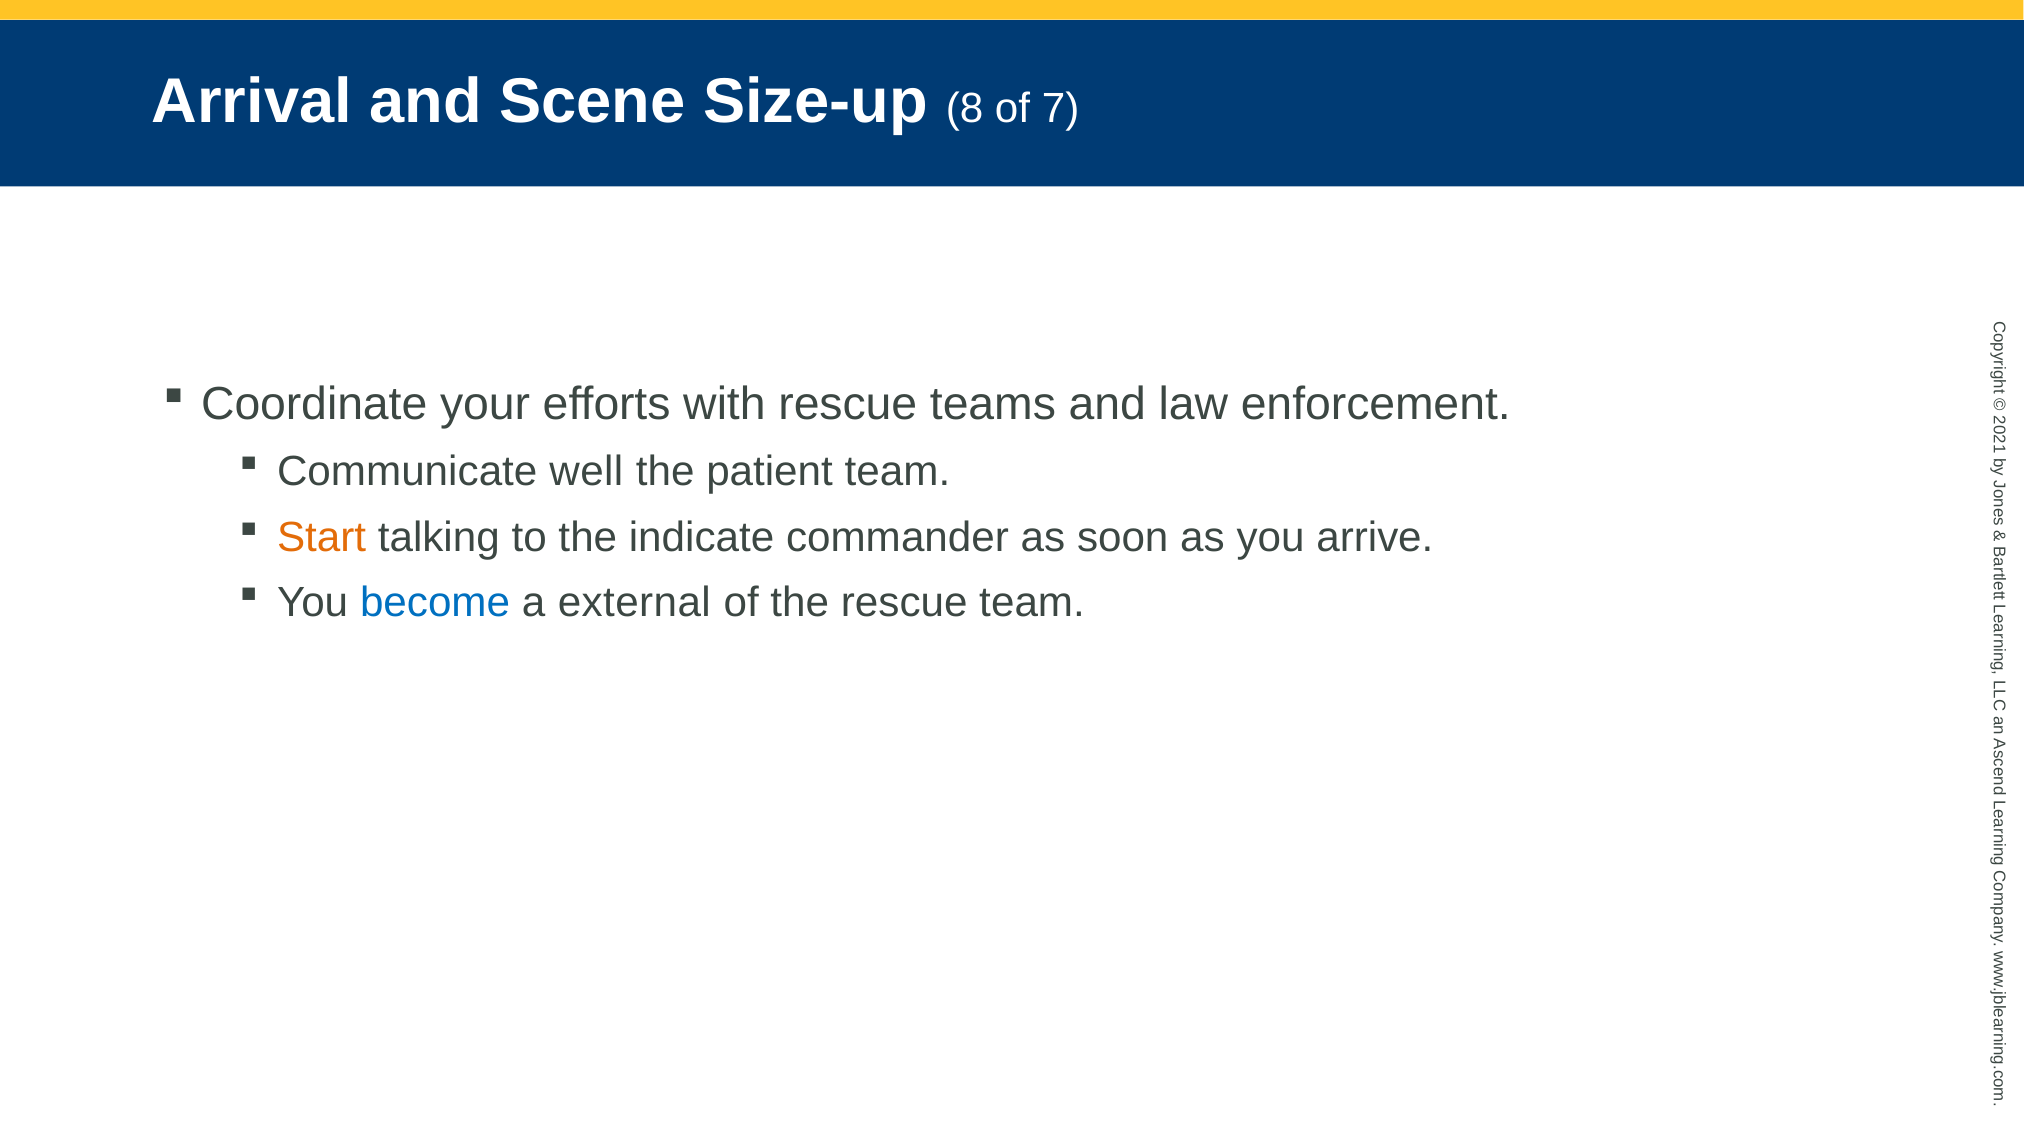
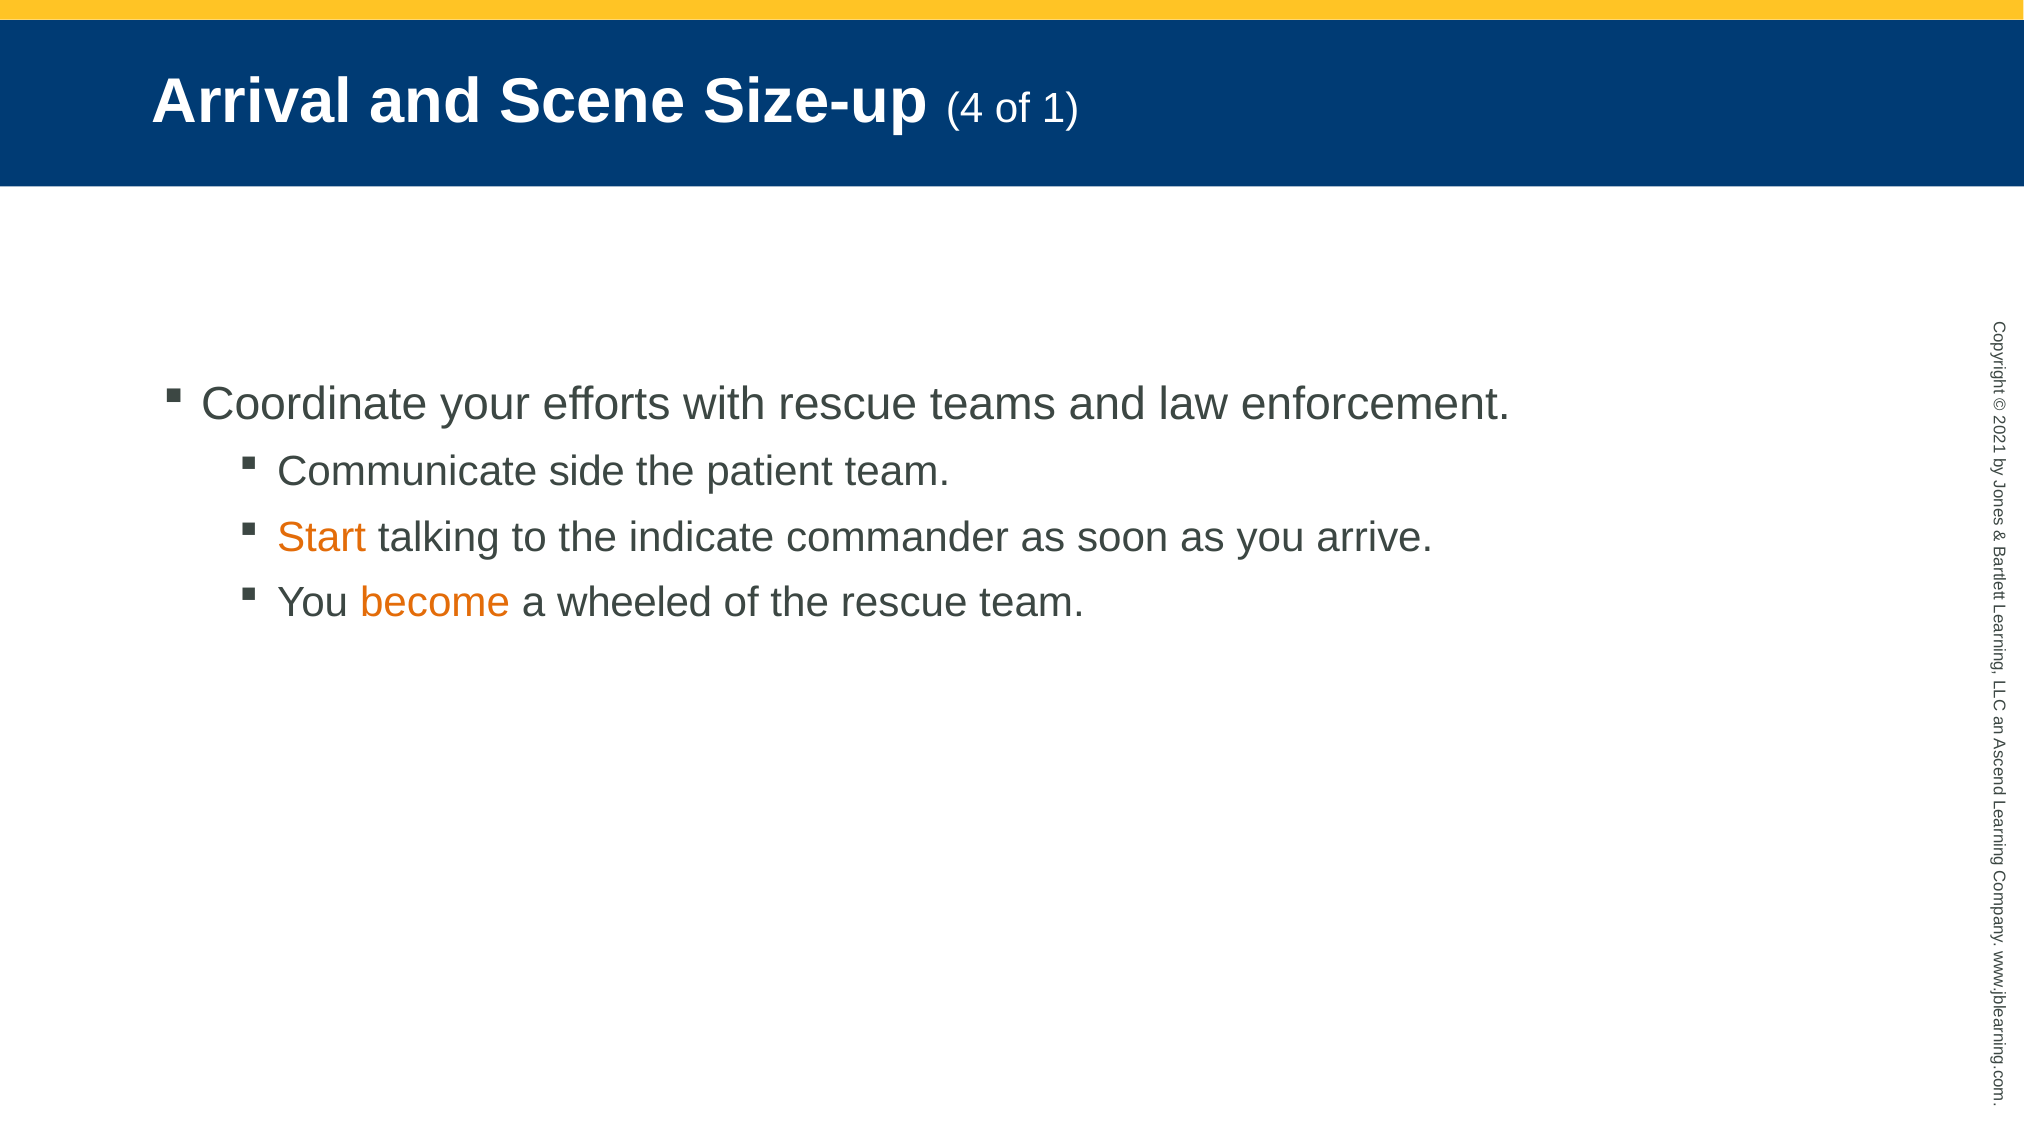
8: 8 -> 4 (965, 109)
of 7: 7 -> 1 (1061, 109)
well: well -> side (587, 472)
become colour: blue -> orange (435, 603)
external: external -> wheeled (635, 603)
